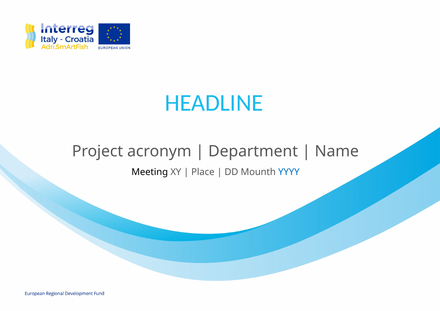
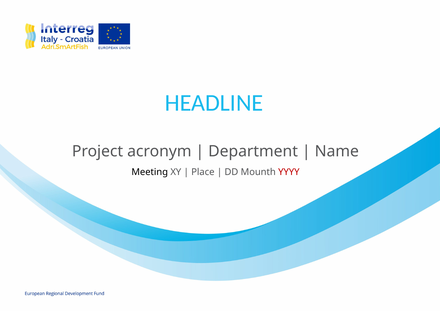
YYYY colour: blue -> red (289, 172)
